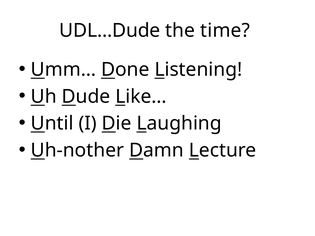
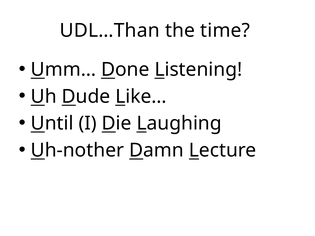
UDL…Dude: UDL…Dude -> UDL…Than (110, 30)
